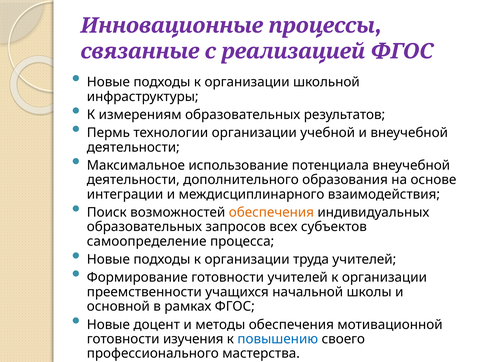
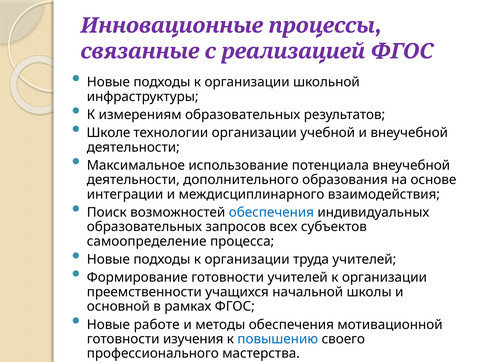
Пермь: Пермь -> Школе (108, 133)
обеспечения colour: orange -> blue (271, 213)
доцент: доцент -> работе (157, 325)
